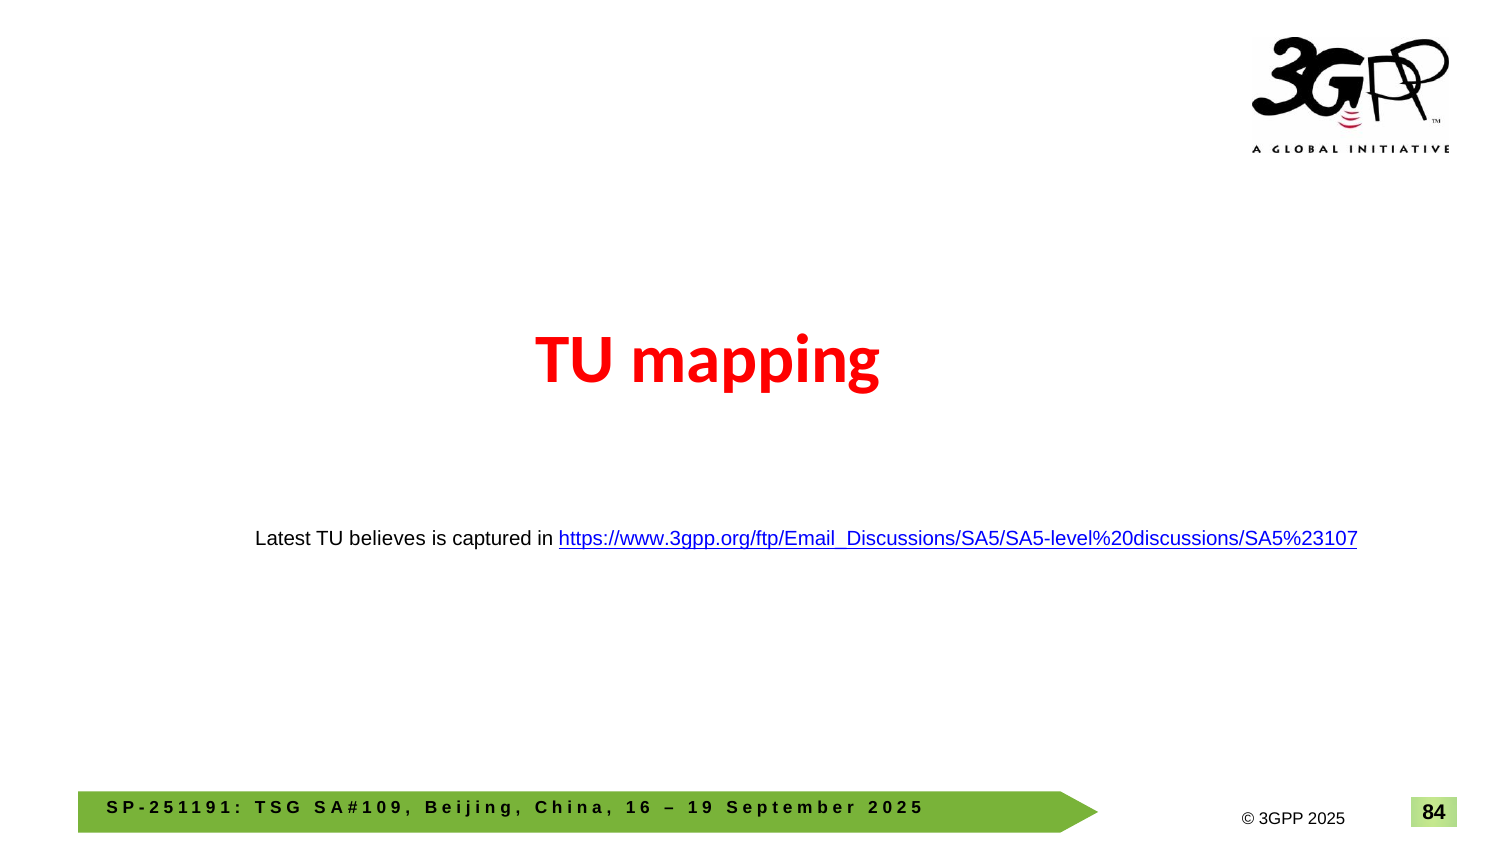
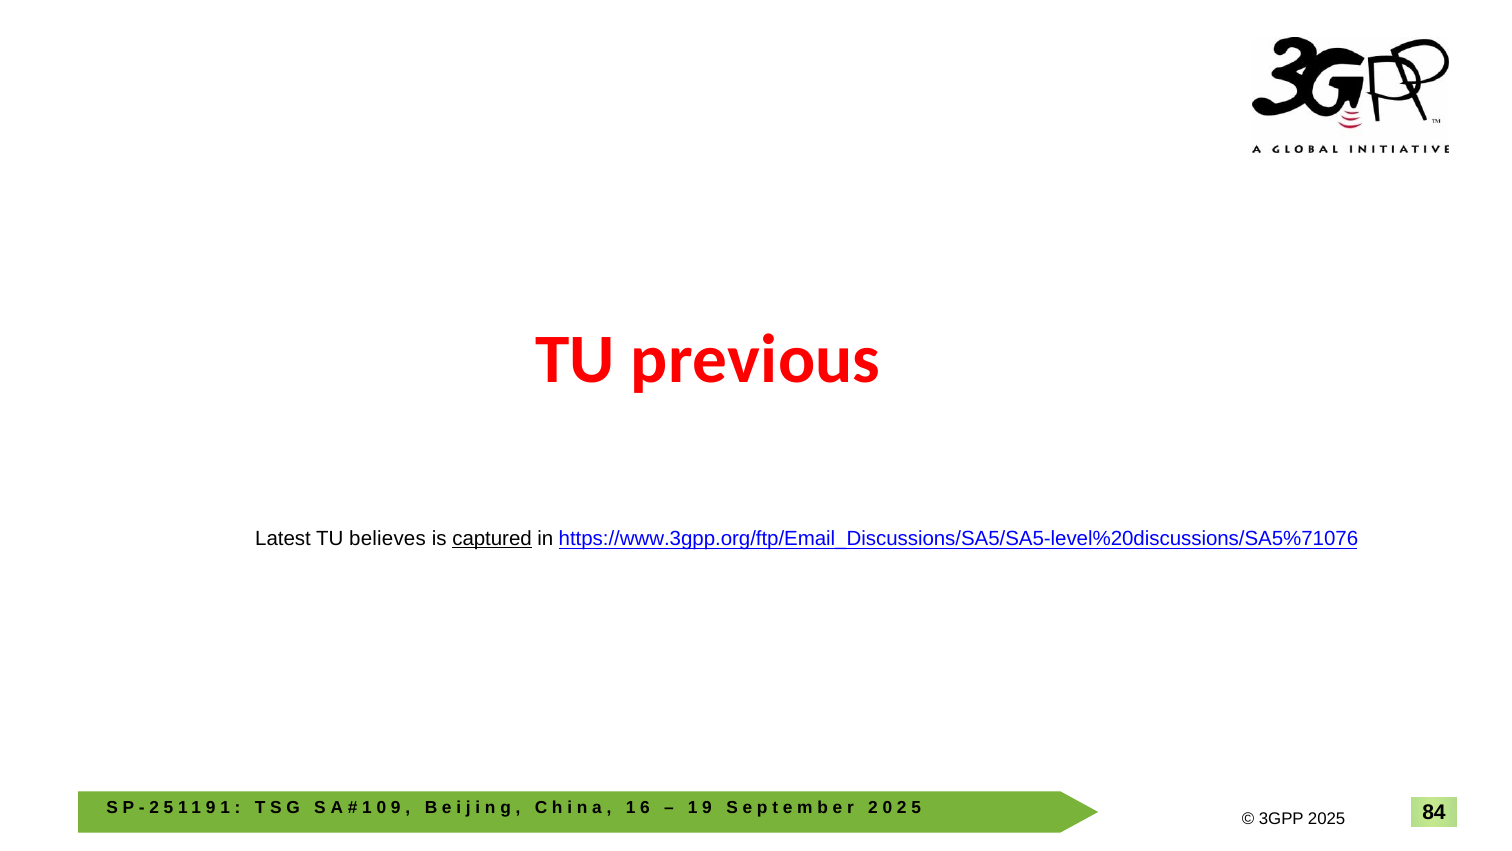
mapping: mapping -> previous (756, 359)
captured underline: none -> present (492, 539)
https://www.3gpp.org/ftp/Email_Discussions/SA5/SA5-level%20discussions/SA5%23107: https://www.3gpp.org/ftp/Email_Discussions/SA5/SA5-level%20discussions/SA5%23107 -> https://www.3gpp.org/ftp/Email_Discussions/SA5/SA5-level%20discussions/SA5%71076 (958, 539)
